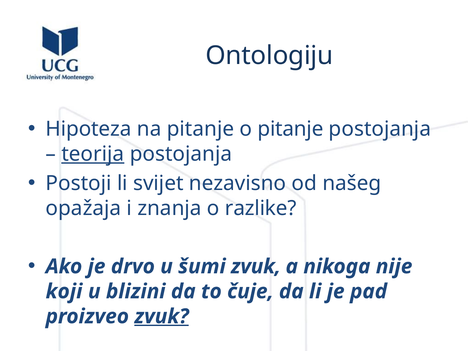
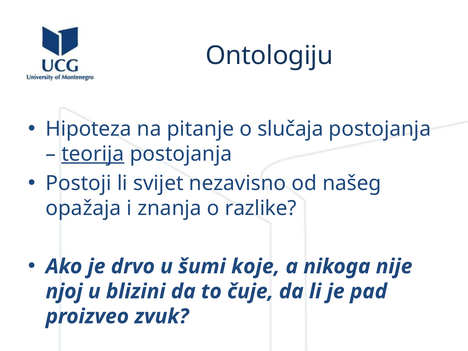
o pitanje: pitanje -> slučaja (290, 129)
šumi zvuk: zvuk -> koje (256, 266)
koji: koji -> njoj (64, 291)
zvuk underline: present -> none (162, 316)
